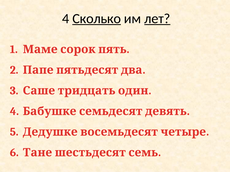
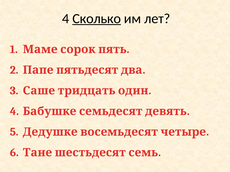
лет underline: present -> none (157, 19)
